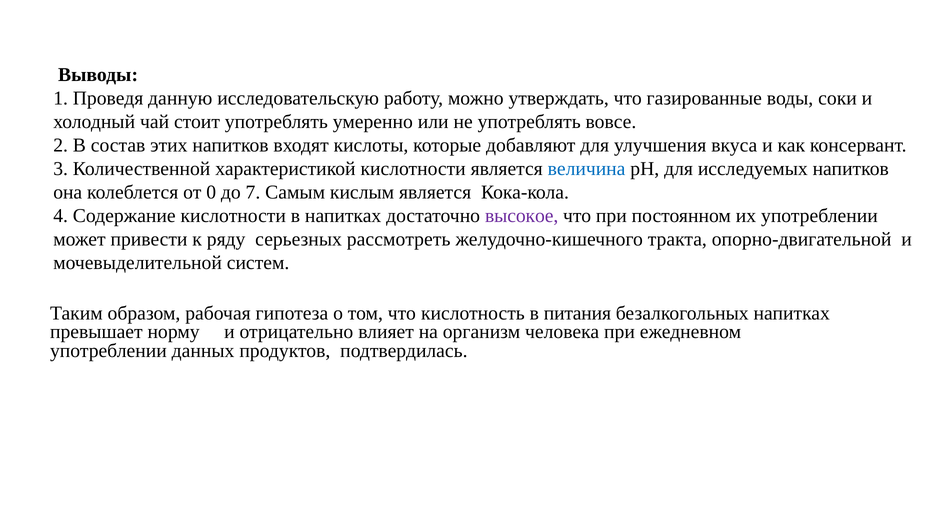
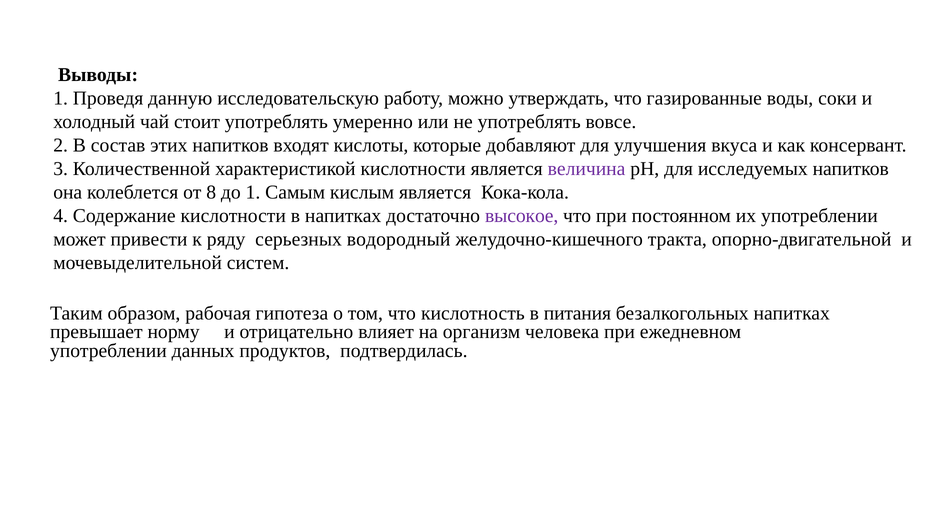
величина colour: blue -> purple (587, 169)
0: 0 -> 8 (211, 192)
до 7: 7 -> 1 (253, 192)
рассмотреть: рассмотреть -> водородный (399, 239)
